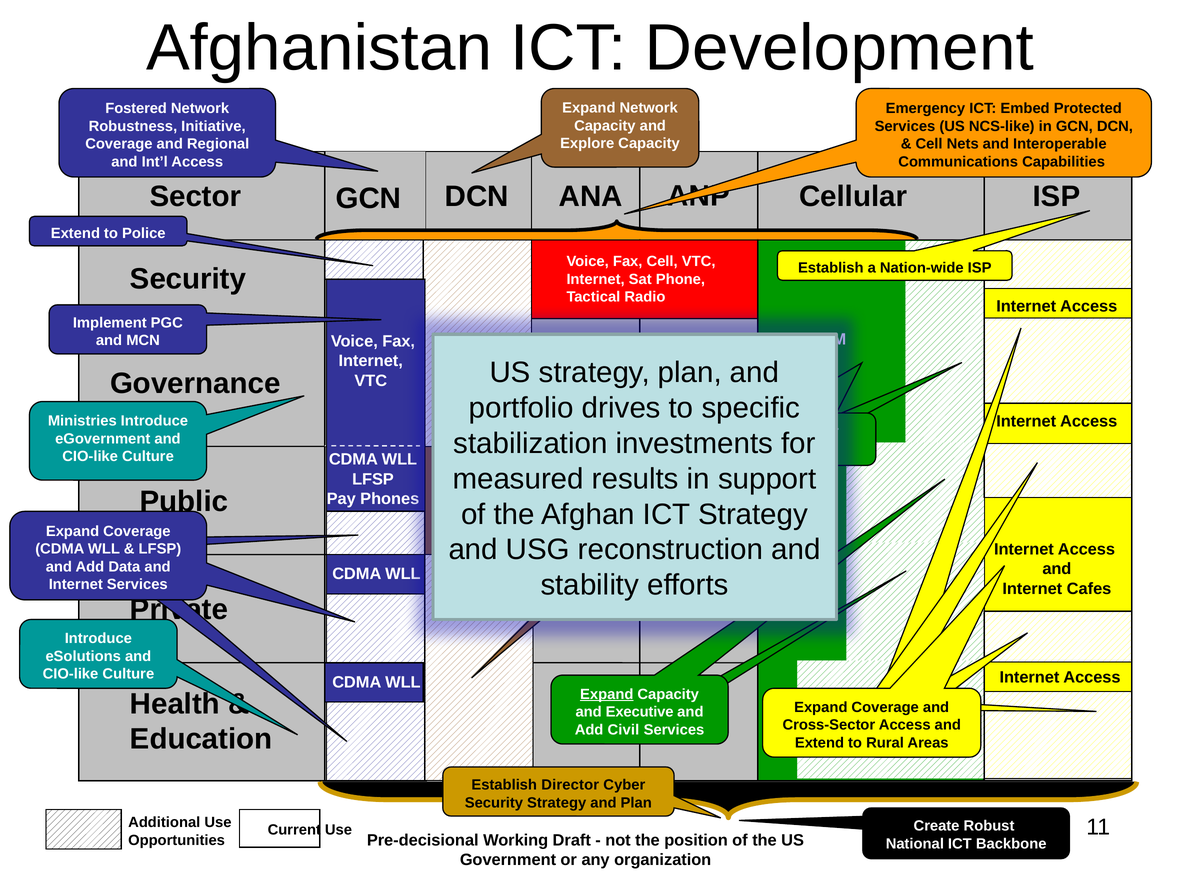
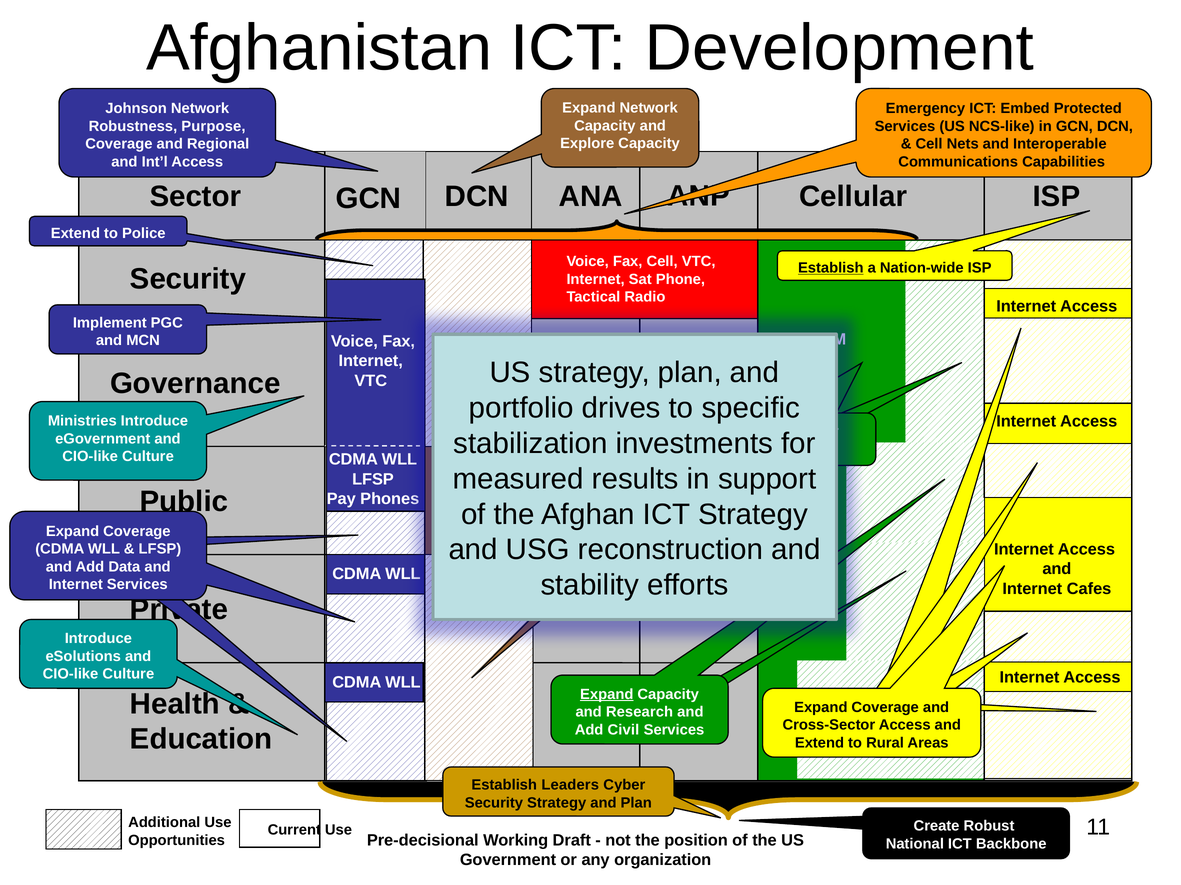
Fostered: Fostered -> Johnson (136, 109)
Initiative: Initiative -> Purpose (213, 126)
Establish underline: none -> present (831, 268)
Executive: Executive -> Research (639, 713)
Establish Director: Director -> Leaders (570, 786)
